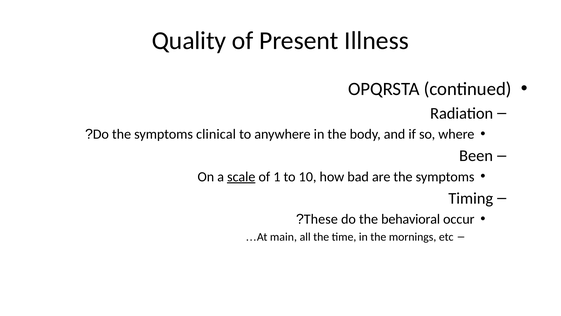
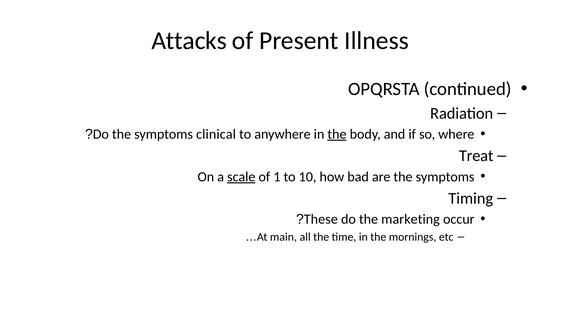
Quality: Quality -> Attacks (189, 41)
the underline: none -> present (337, 134)
Been: Been -> Treat (476, 156)
behavioral: behavioral -> marketing (411, 219)
